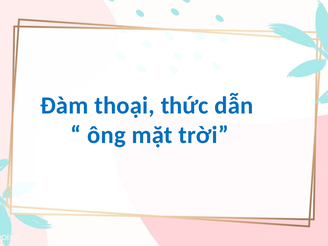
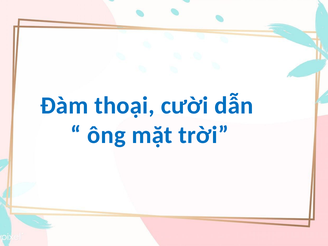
thức: thức -> cười (185, 106)
